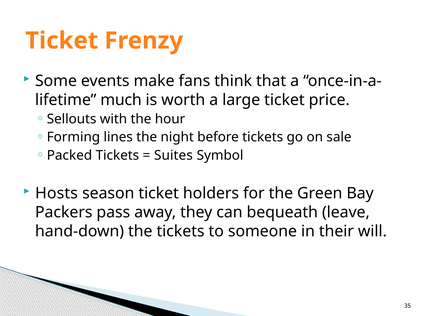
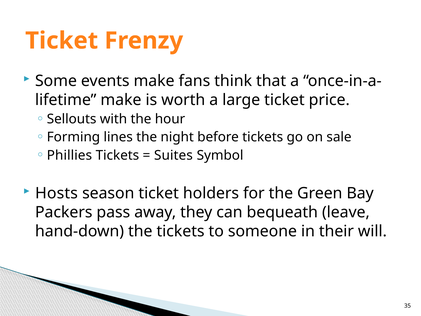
much: much -> make (121, 100)
Packed: Packed -> Phillies (69, 155)
